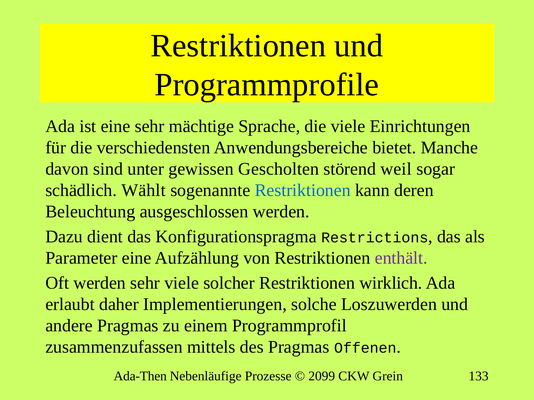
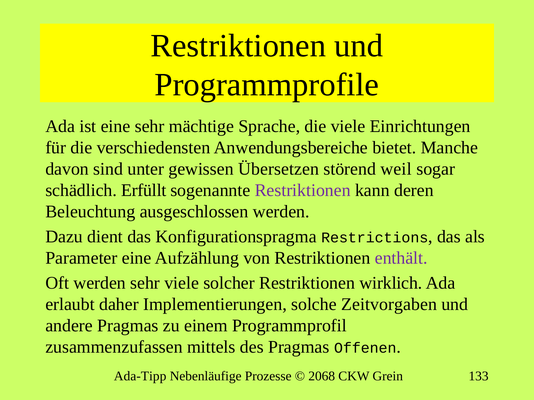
Gescholten: Gescholten -> Übersetzen (279, 169)
Wählt: Wählt -> Erfüllt (144, 191)
Restriktionen colour: blue -> purple (303, 191)
Loszuwerden: Loszuwerden -> Zeitvorgaben (389, 305)
Ada-Then: Ada-Then -> Ada-Tipp (140, 377)
2099: 2099 -> 2068 (322, 377)
